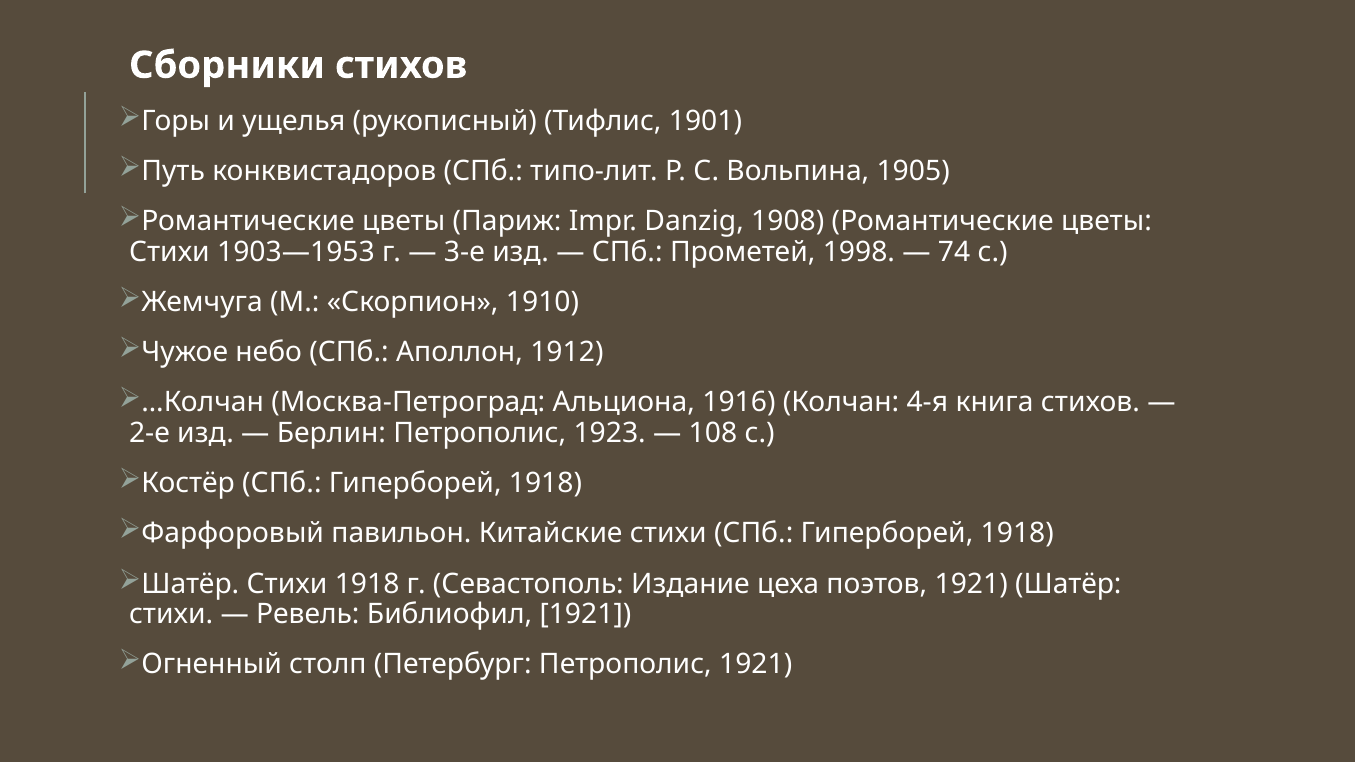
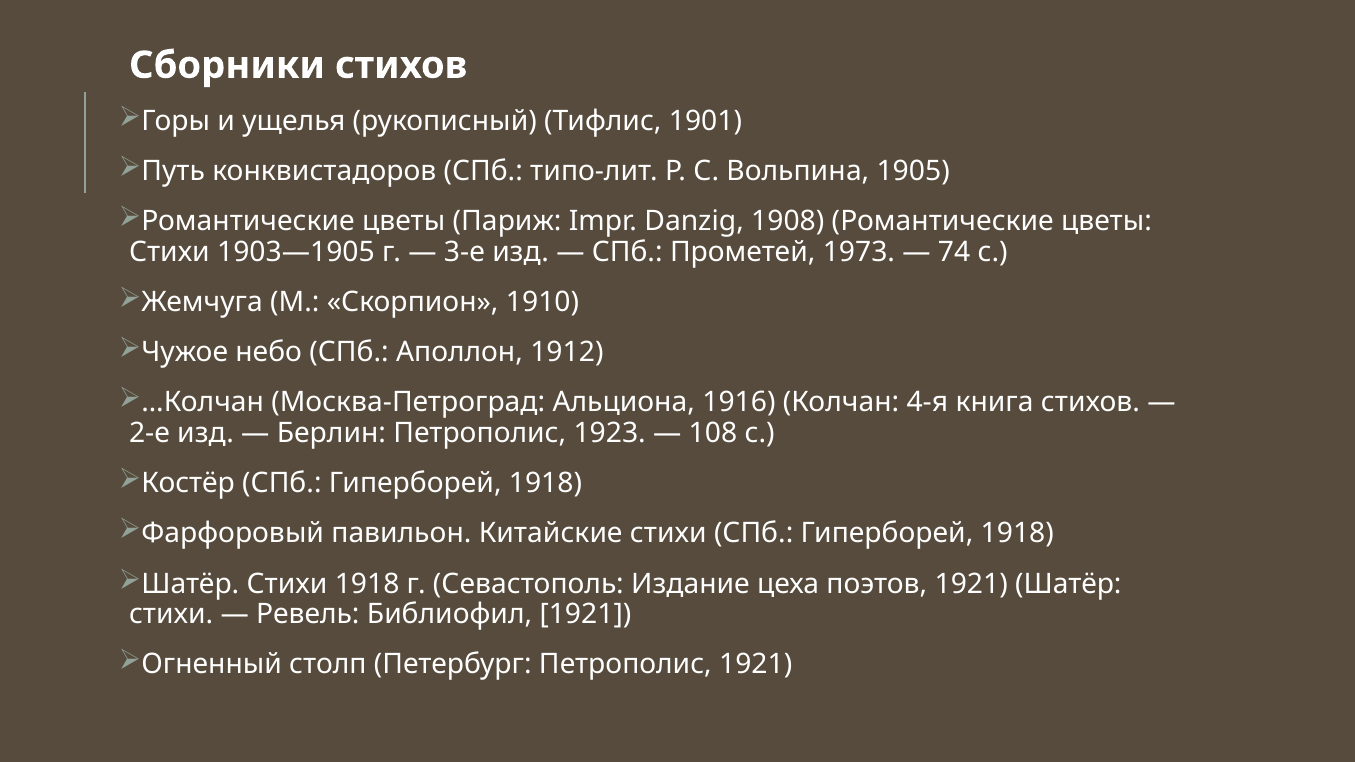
1903—1953: 1903—1953 -> 1903—1905 (296, 252)
1998: 1998 -> 1973 (859, 252)
